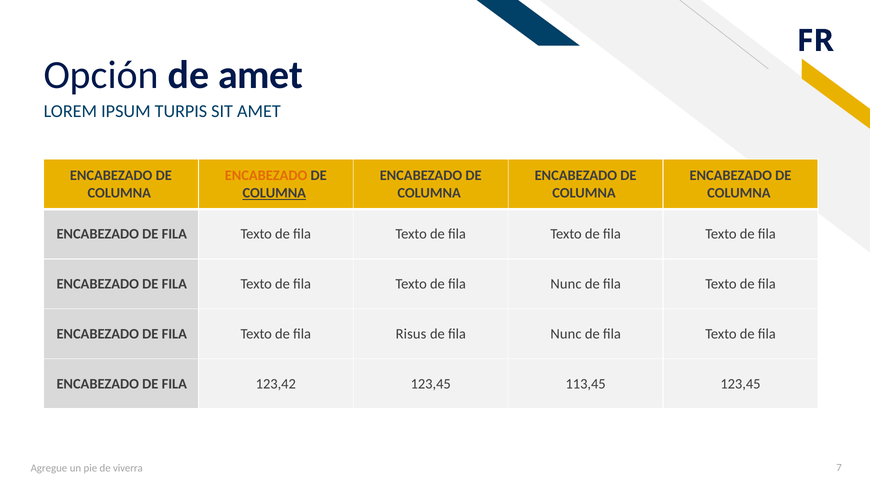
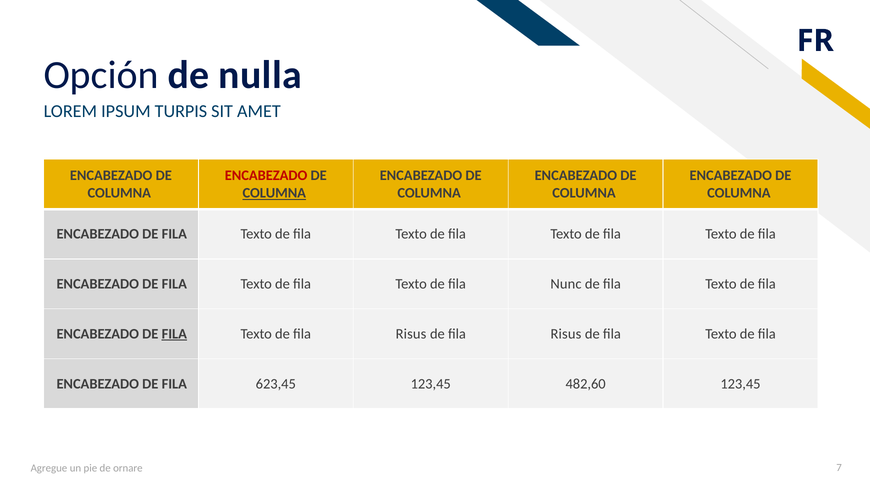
de amet: amet -> nulla (260, 75)
ENCABEZADO colour: orange -> red (266, 175)
FILA underline: none -> present (174, 334)
Nunc: Nunc -> Risus (566, 334)
123,42: 123,42 -> 623,45 (276, 383)
113,45: 113,45 -> 482,60 (586, 383)
viverra: viverra -> ornare (128, 467)
